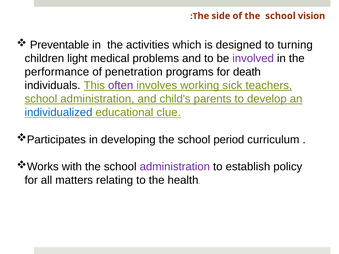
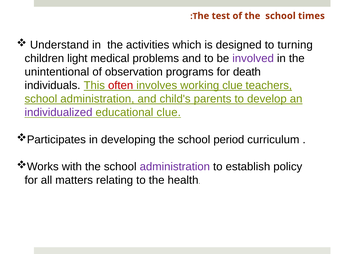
side: side -> test (221, 16)
vision: vision -> times (311, 16)
Preventable: Preventable -> Understand (59, 45)
performance: performance -> unintentional (57, 72)
penetration: penetration -> observation (134, 72)
often colour: purple -> red (121, 86)
working sick: sick -> clue (232, 86)
individualized colour: blue -> purple (58, 113)
